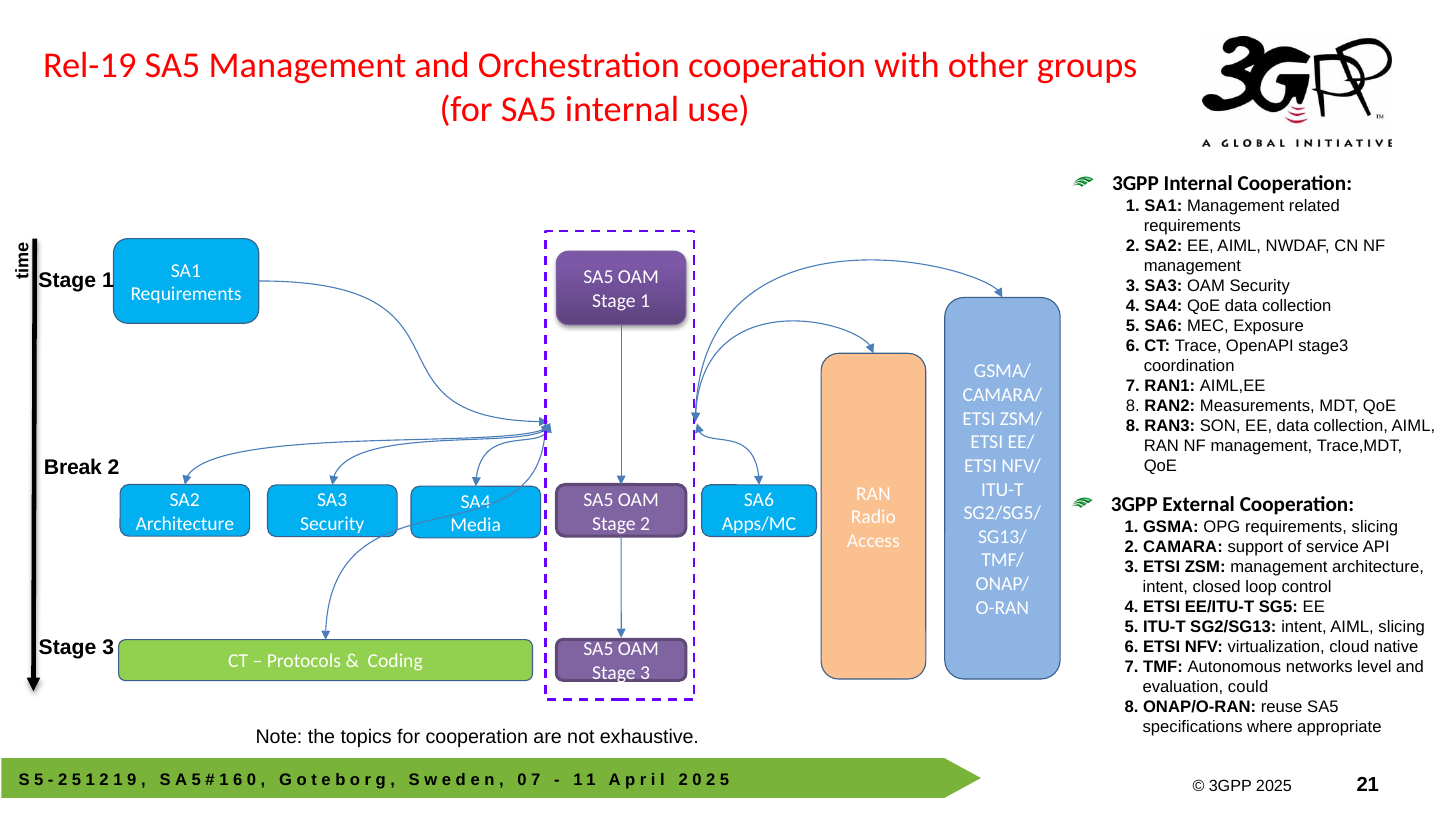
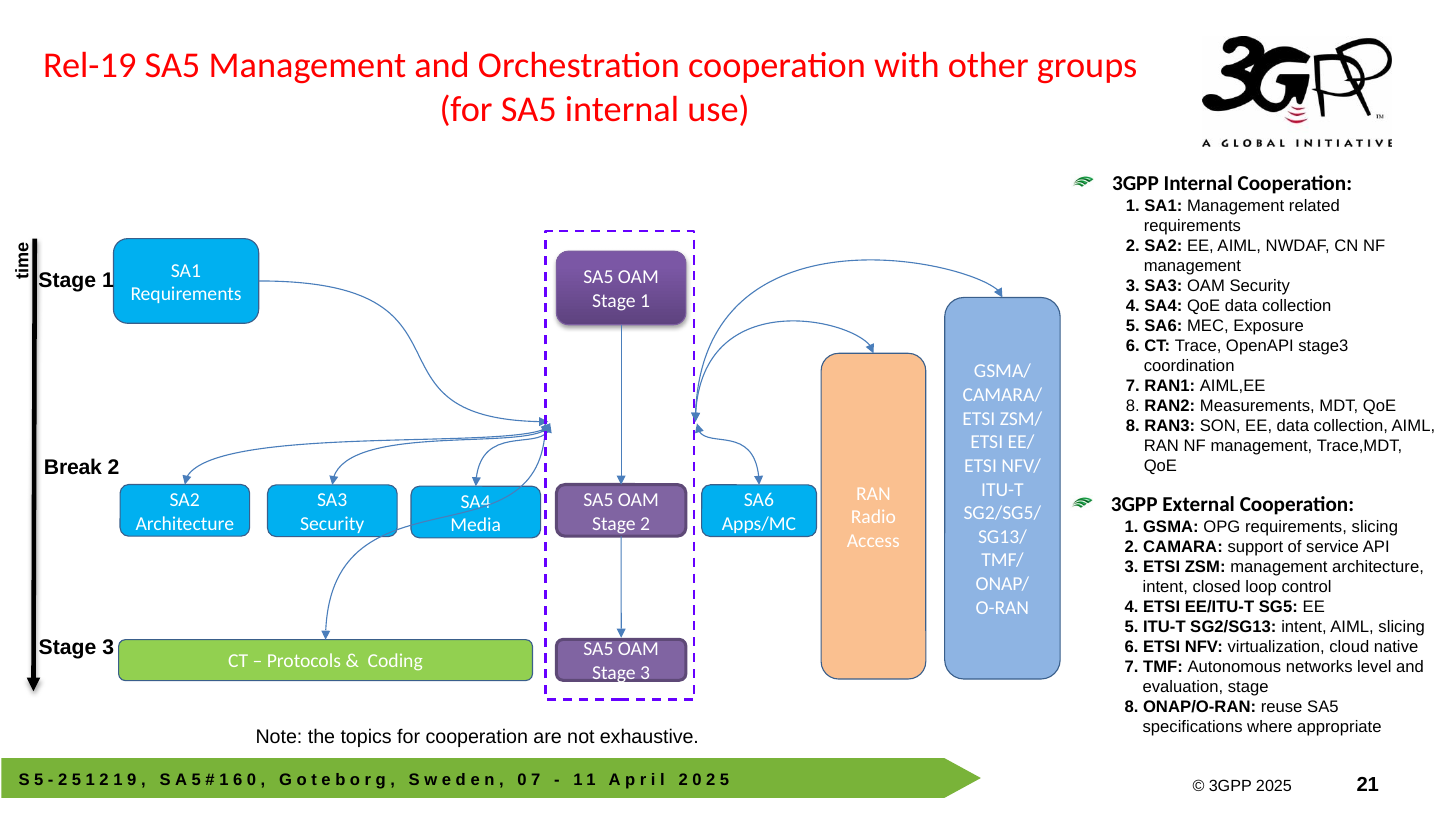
evaluation could: could -> stage (1248, 686)
